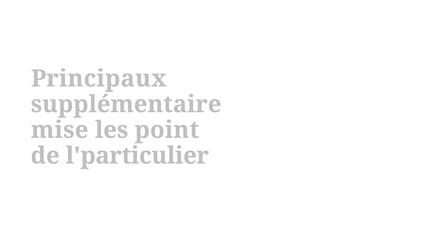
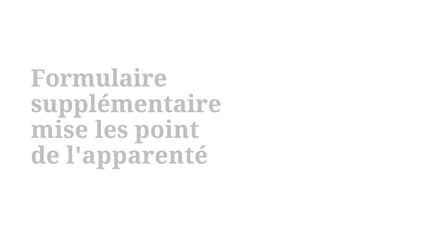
Principaux: Principaux -> Formulaire (99, 78)
l'particulier: l'particulier -> l'apparenté (137, 155)
